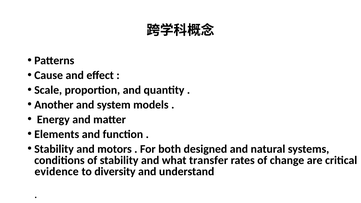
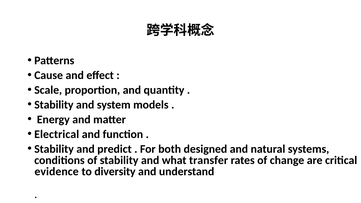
Another: Another -> Stability (54, 105)
Elements: Elements -> Electrical (57, 134)
motors: motors -> predict (114, 149)
